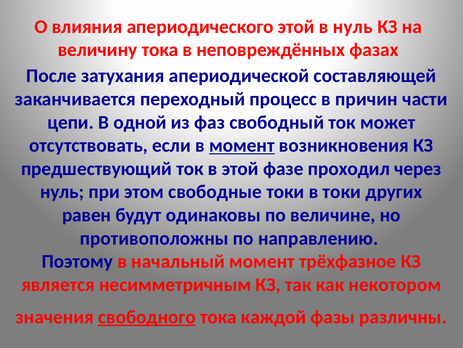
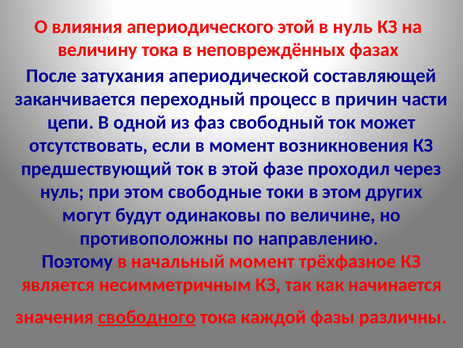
момент underline: present -> none (242, 145)
в токи: токи -> этом (342, 192)
равен: равен -> могут (86, 215)
некотором: некотором -> начинается (395, 284)
